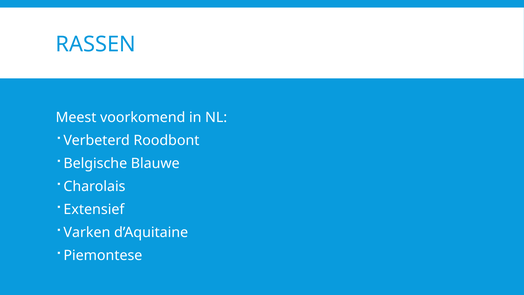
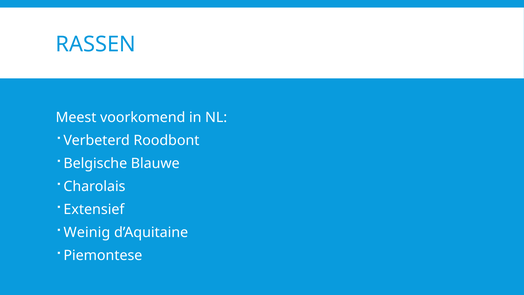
Varken: Varken -> Weinig (87, 232)
